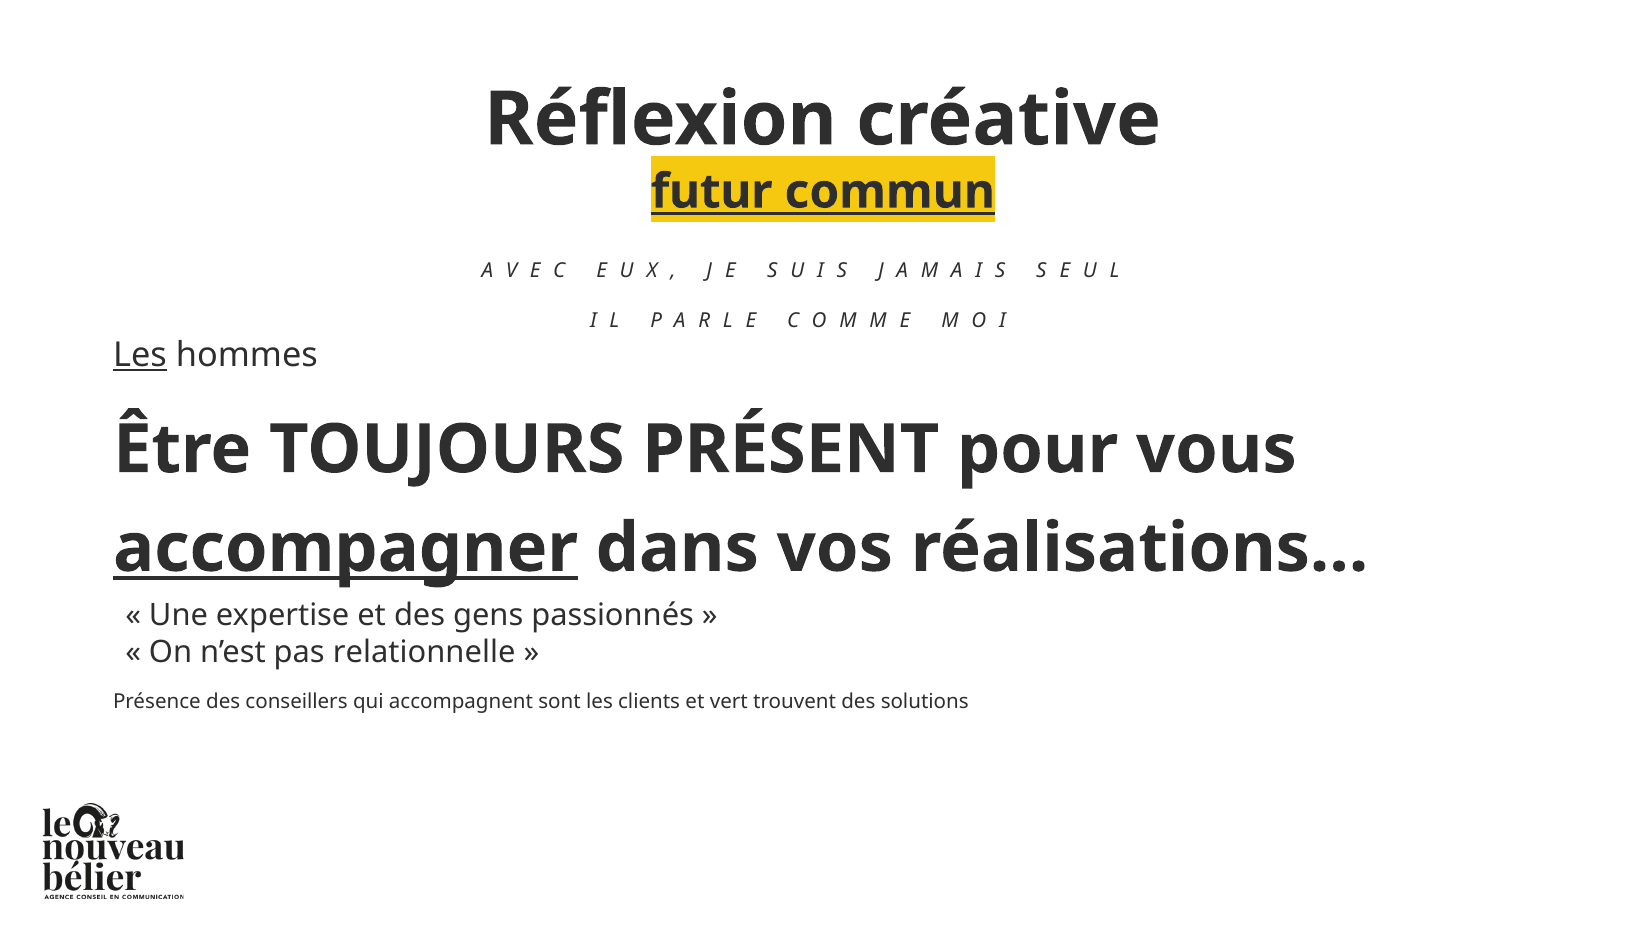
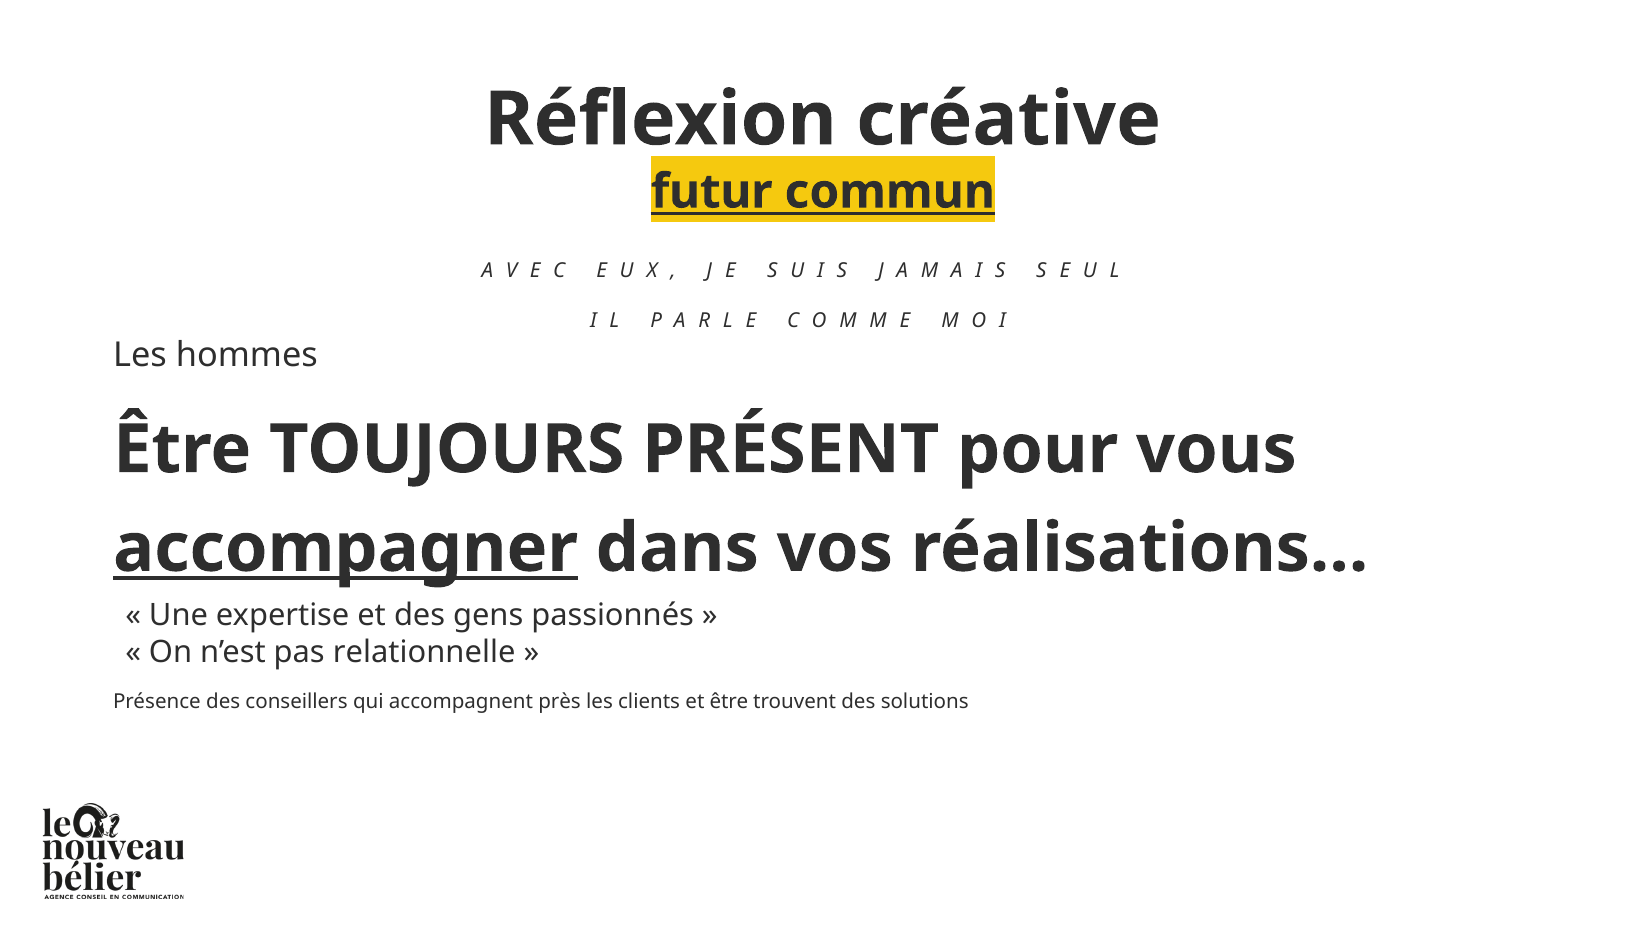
Les underline: present -> none (140, 355)
sont: sont -> près (560, 702)
et vert: vert -> être (729, 702)
